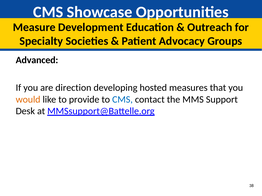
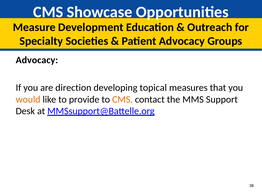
Advanced: Advanced -> Advocacy (37, 60)
hosted: hosted -> topical (153, 88)
CMS colour: blue -> orange (122, 100)
